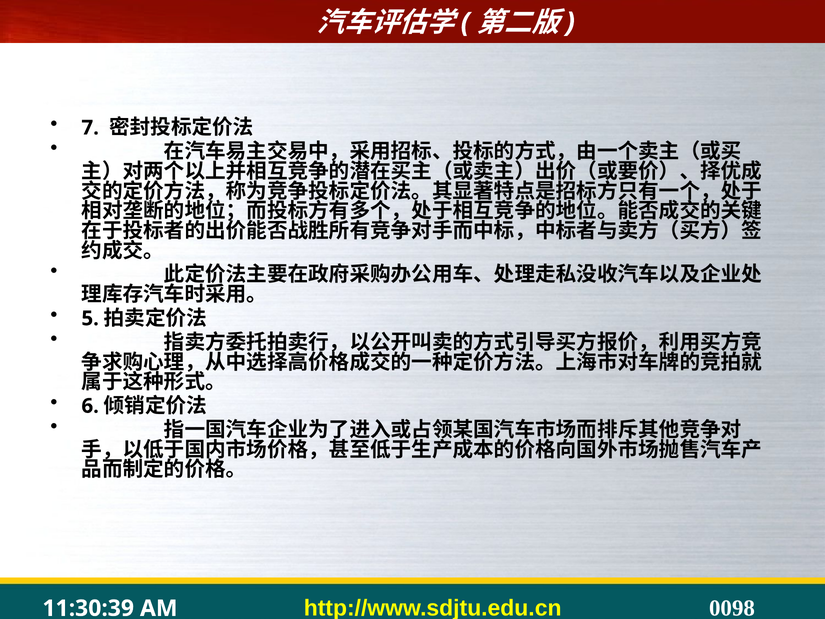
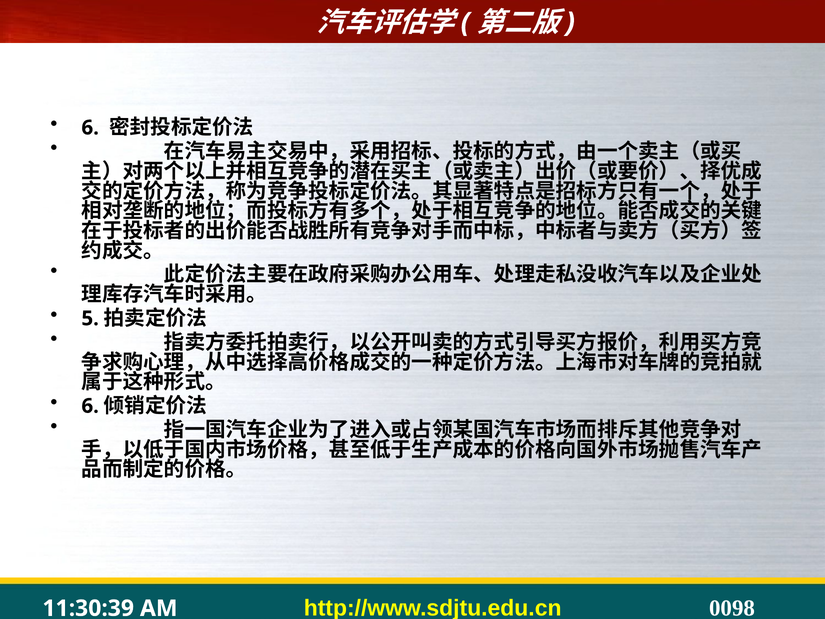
7: 7 -> 6 (90, 128)
